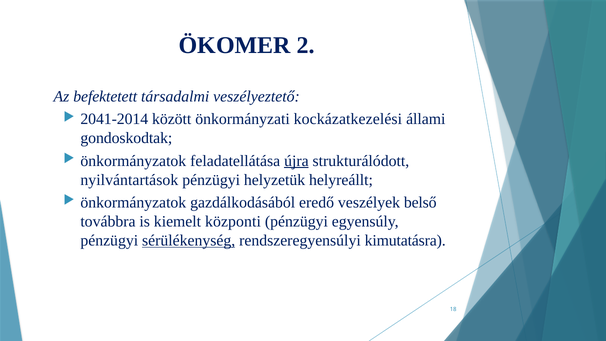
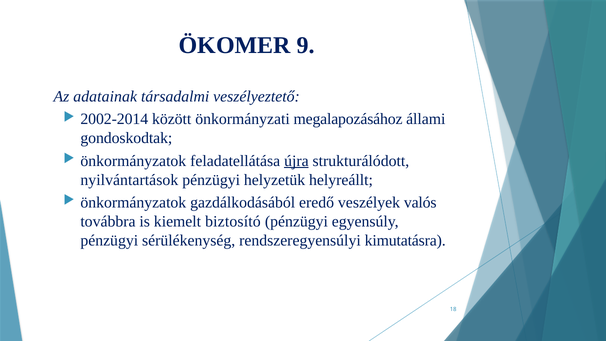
2: 2 -> 9 (306, 45)
befektetett: befektetett -> adatainak (105, 97)
2041-2014: 2041-2014 -> 2002-2014 (114, 119)
kockázatkezelési: kockázatkezelési -> megalapozásához (348, 119)
belső: belső -> valós (420, 203)
központi: központi -> biztosító (233, 221)
sérülékenység underline: present -> none (189, 240)
